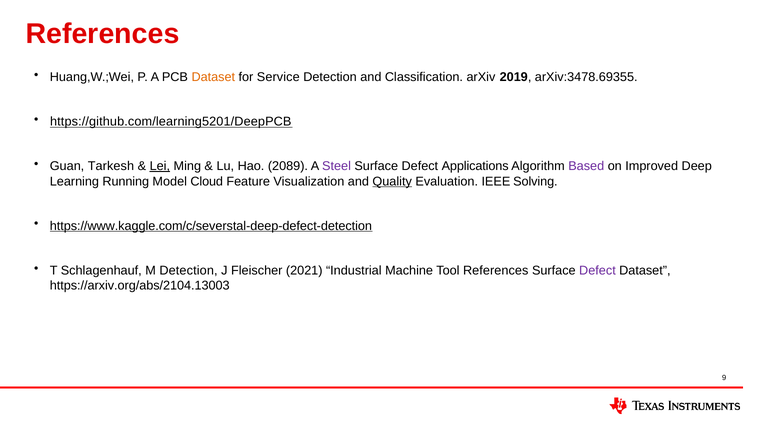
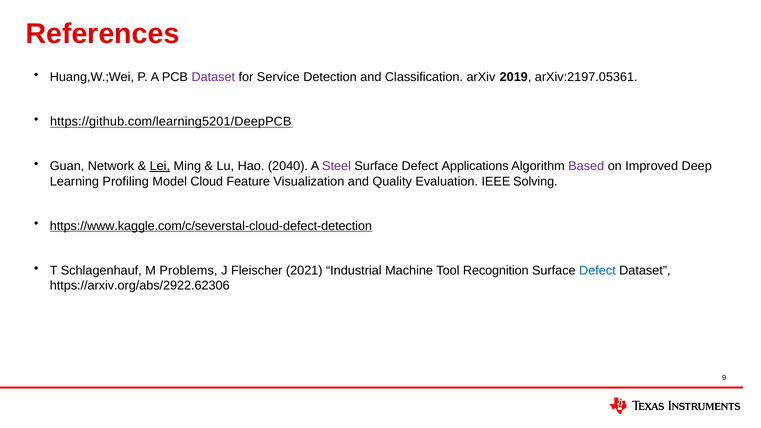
Dataset colour: orange -> purple (213, 77)
arXiv:3478.69355: arXiv:3478.69355 -> arXiv:2197.05361 (586, 77)
Tarkesh: Tarkesh -> Network (111, 166)
2089: 2089 -> 2040 (288, 166)
Running: Running -> Profiling (126, 181)
Quality underline: present -> none (392, 181)
https://www.kaggle.com/c/severstal-deep-defect-detection: https://www.kaggle.com/c/severstal-deep-defect-detection -> https://www.kaggle.com/c/severstal-cloud-defect-detection (211, 226)
M Detection: Detection -> Problems (188, 270)
Tool References: References -> Recognition (496, 270)
Defect colour: purple -> blue (597, 270)
https://arxiv.org/abs/2104.13003: https://arxiv.org/abs/2104.13003 -> https://arxiv.org/abs/2922.62306 (140, 286)
